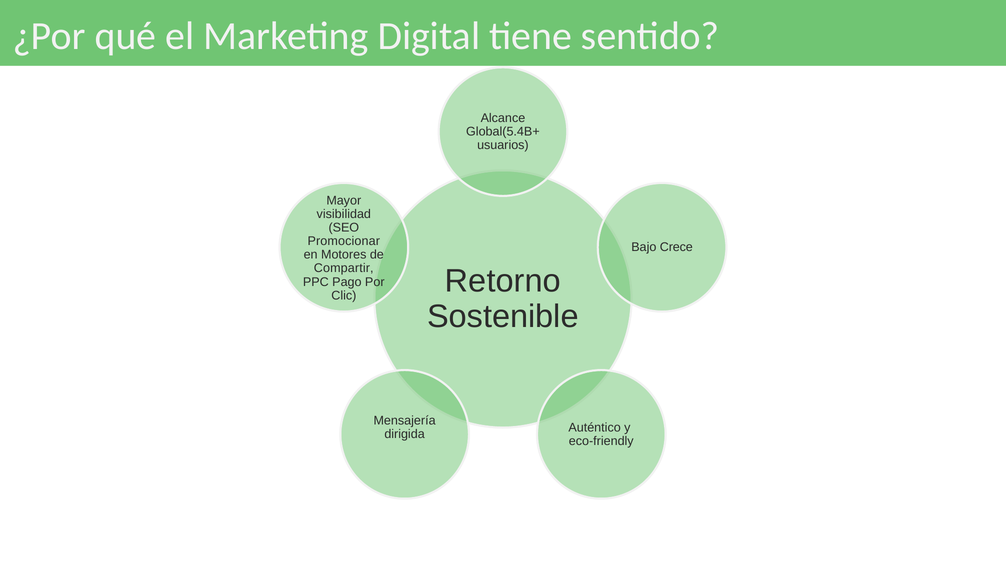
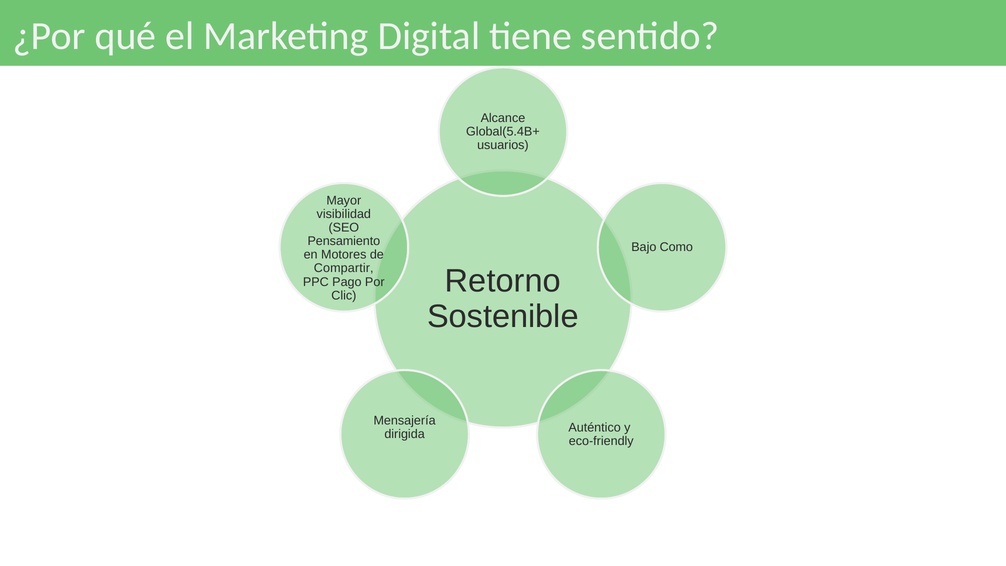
Promocionar: Promocionar -> Pensamiento (344, 241)
Crece: Crece -> Como (676, 247)
